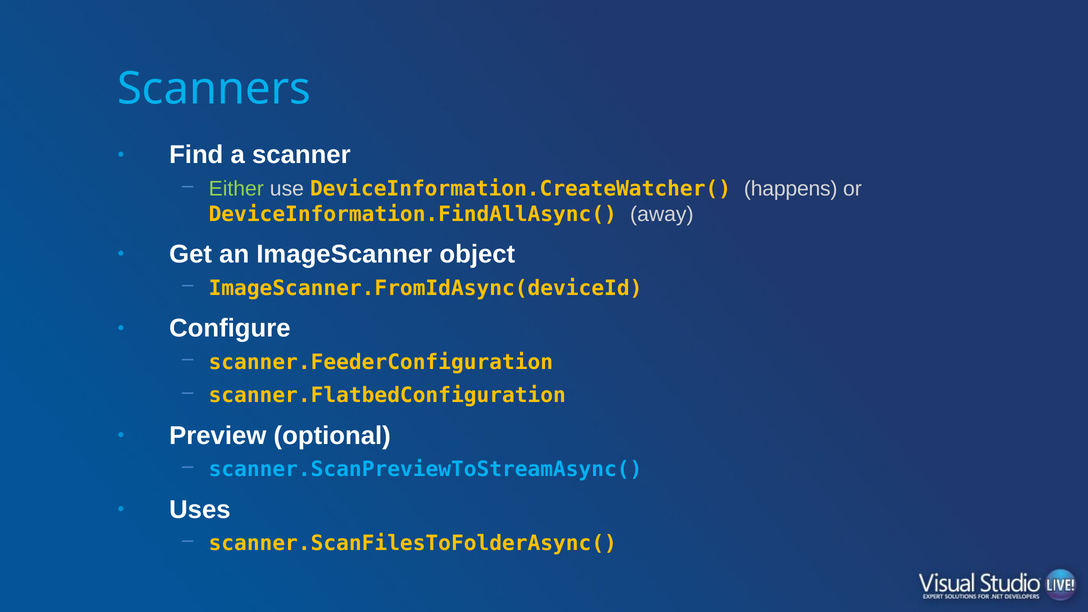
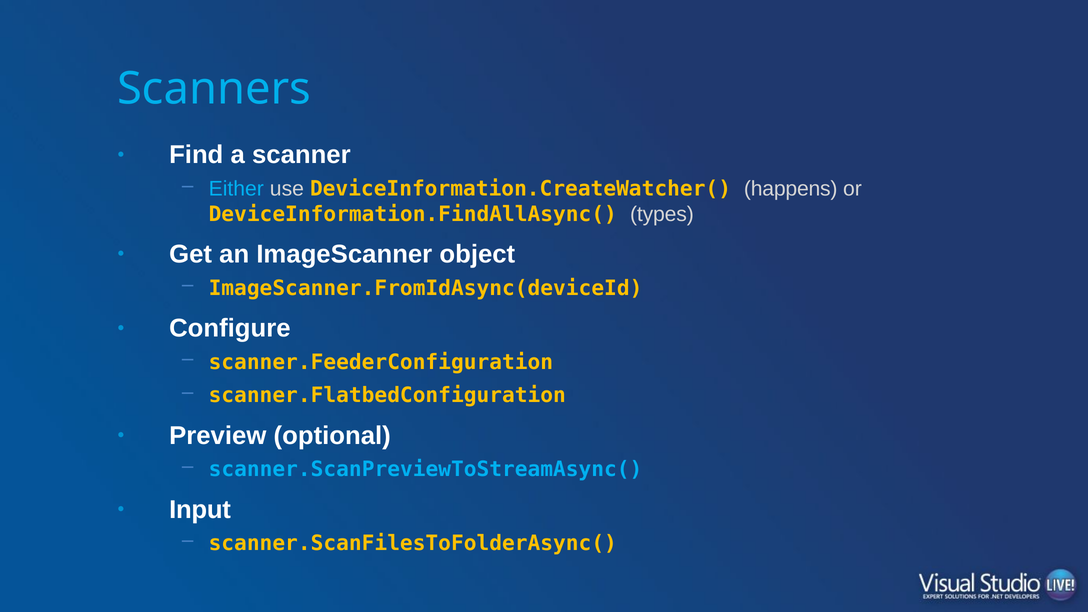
Either colour: light green -> light blue (236, 189)
away: away -> types (662, 214)
Uses: Uses -> Input (200, 510)
